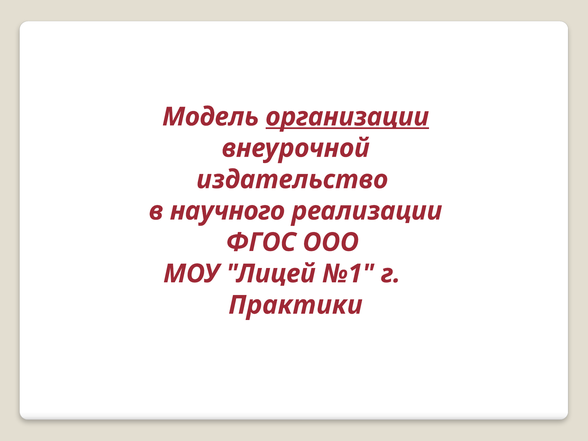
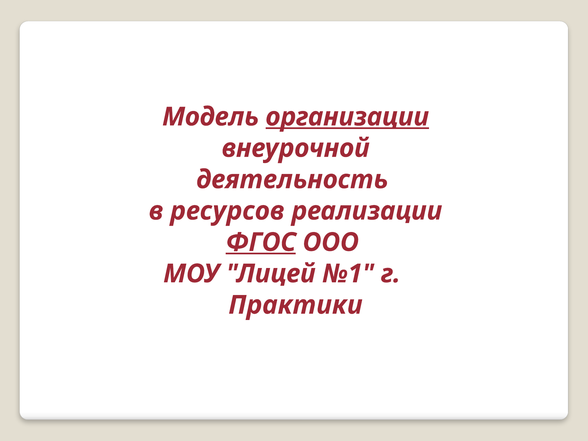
издательство: издательство -> деятельность (292, 180)
научного: научного -> ресурсов (227, 211)
ФГОС underline: none -> present (261, 242)
